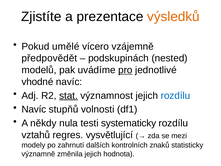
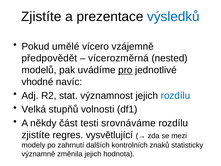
výsledků colour: orange -> blue (173, 17)
podskupinách: podskupinách -> vícerozměrná (118, 58)
stat underline: present -> none (68, 95)
Navíc: Navíc -> Velká (34, 109)
nula: nula -> část (68, 123)
systematicky: systematicky -> srovnáváme (129, 123)
vztahů: vztahů -> zjistíte (36, 135)
